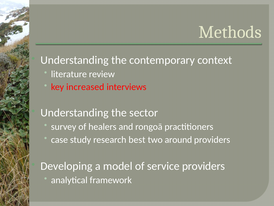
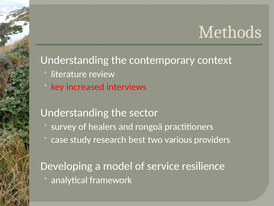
around: around -> various (178, 139)
service providers: providers -> resilience (203, 166)
